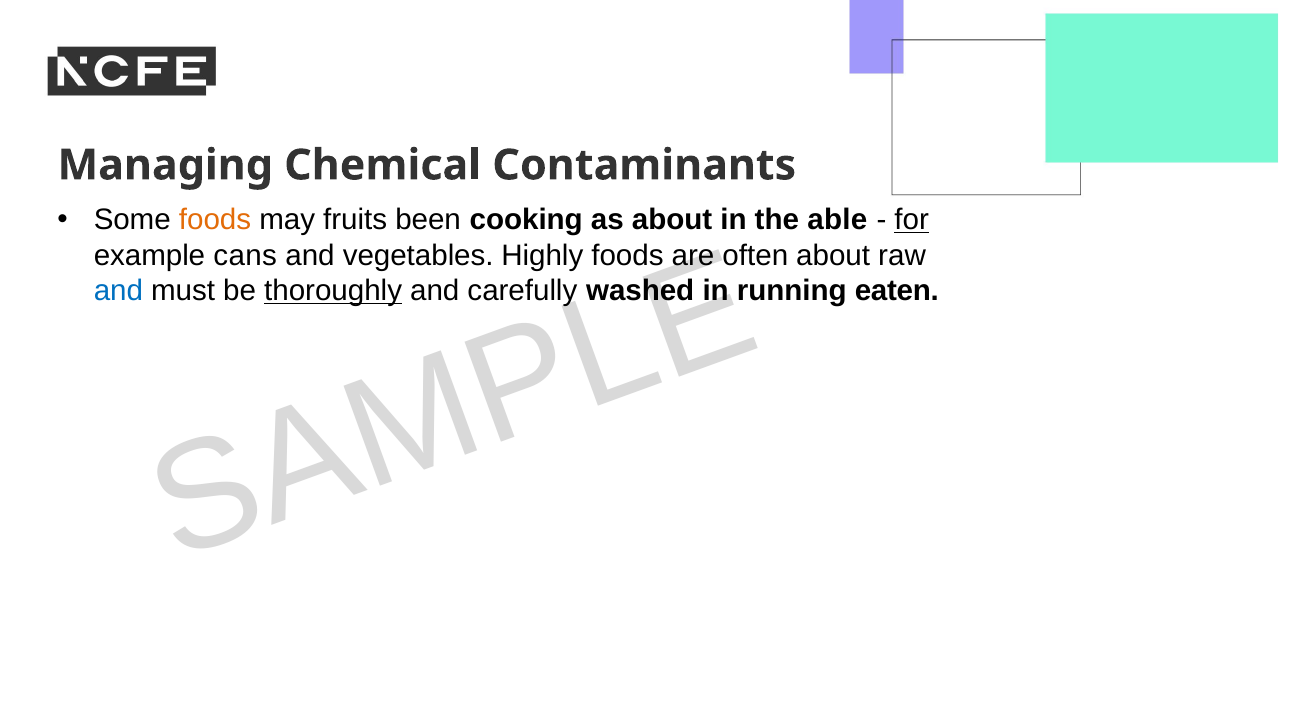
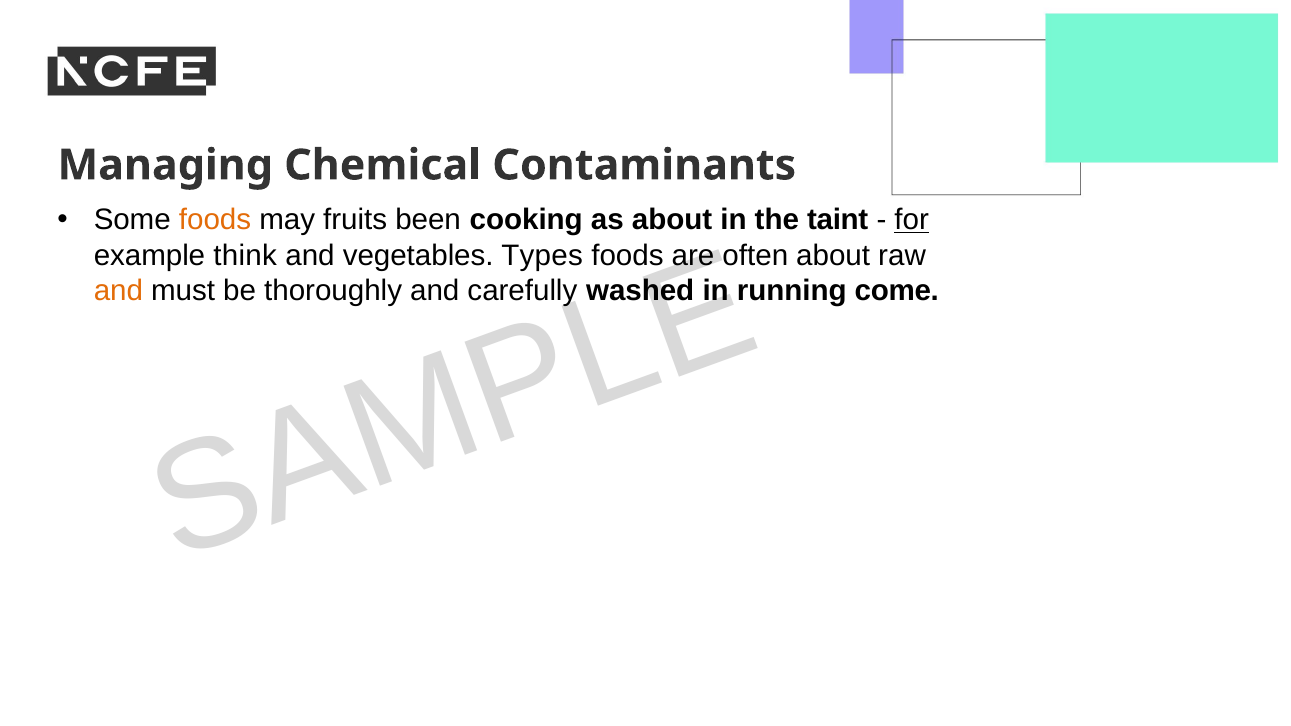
able: able -> taint (838, 220)
cans: cans -> think (245, 255)
Highly: Highly -> Types (542, 255)
and colour: blue -> orange (118, 291)
thoroughly underline: present -> none (333, 291)
eaten: eaten -> come (897, 291)
